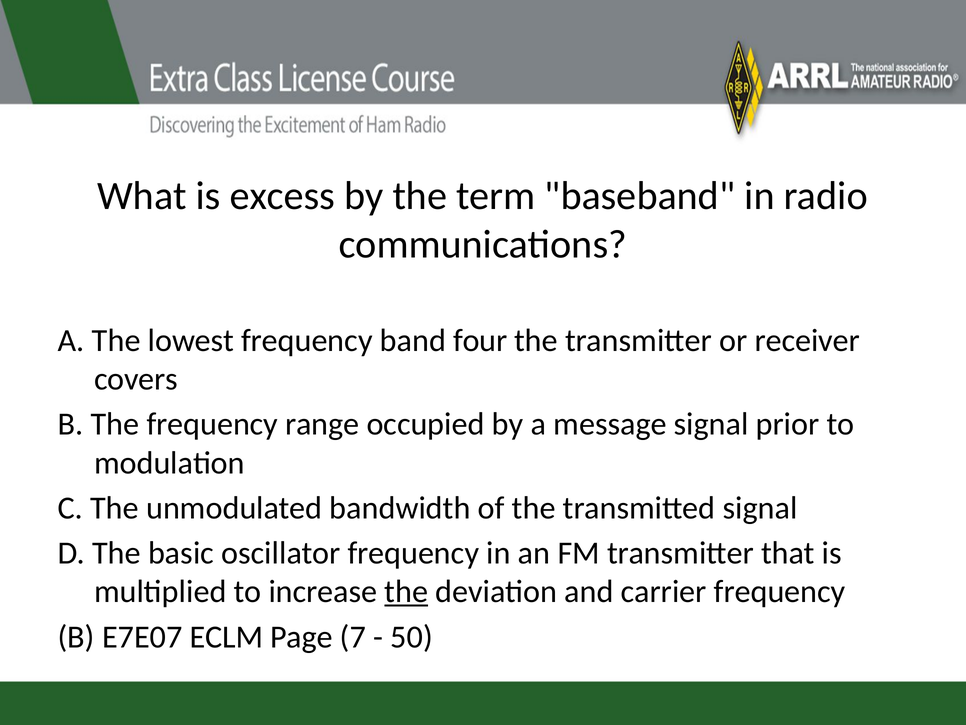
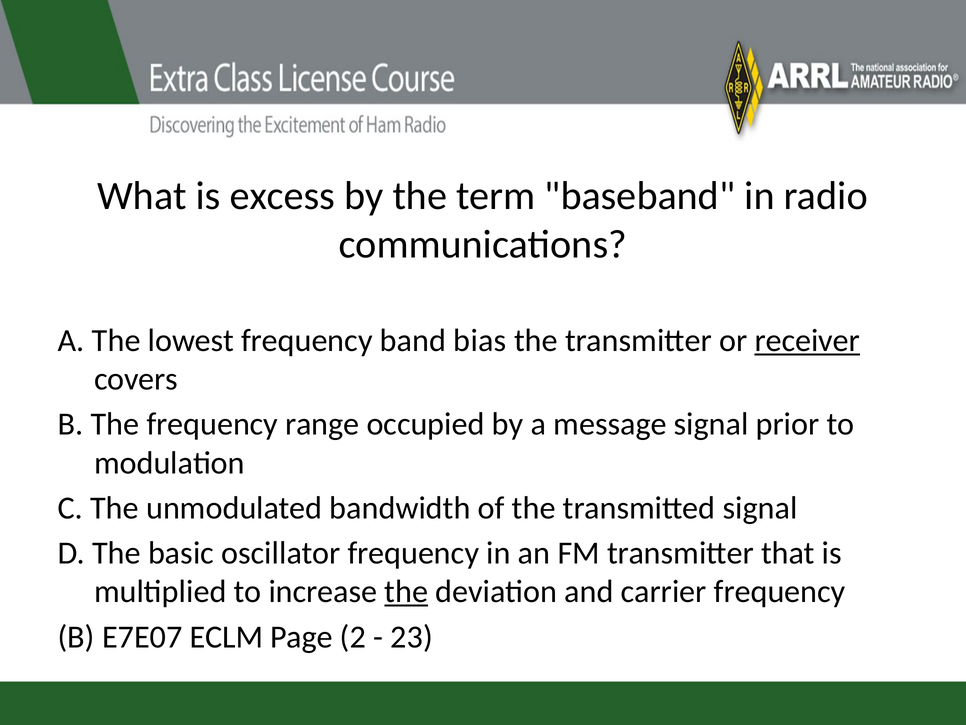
four: four -> bias (480, 340)
receiver underline: none -> present (807, 340)
7: 7 -> 2 (353, 636)
50: 50 -> 23 (412, 636)
